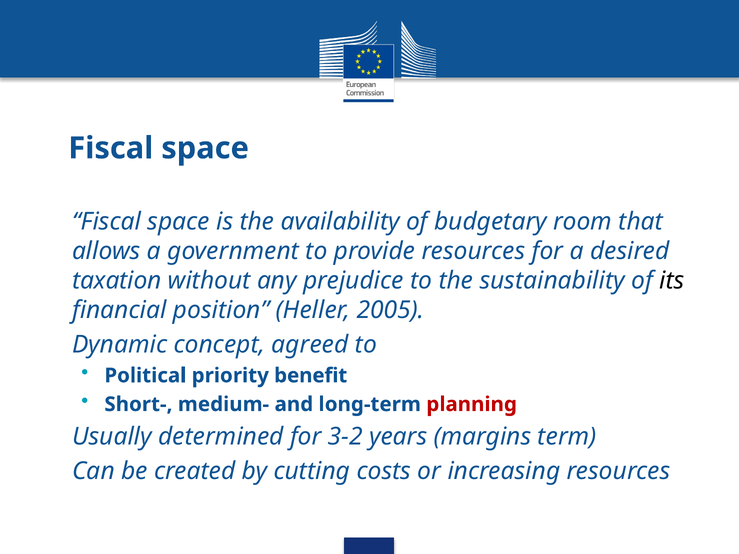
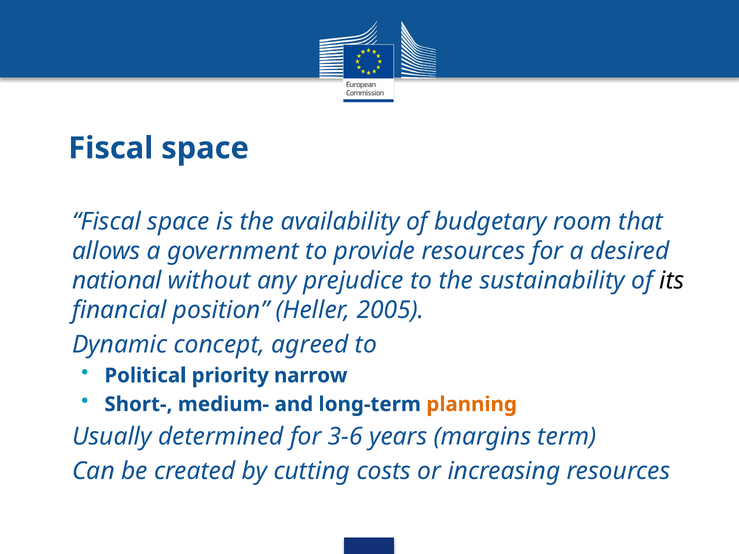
taxation: taxation -> national (117, 281)
benefit: benefit -> narrow (311, 376)
planning colour: red -> orange (472, 405)
3-2: 3-2 -> 3-6 (345, 437)
